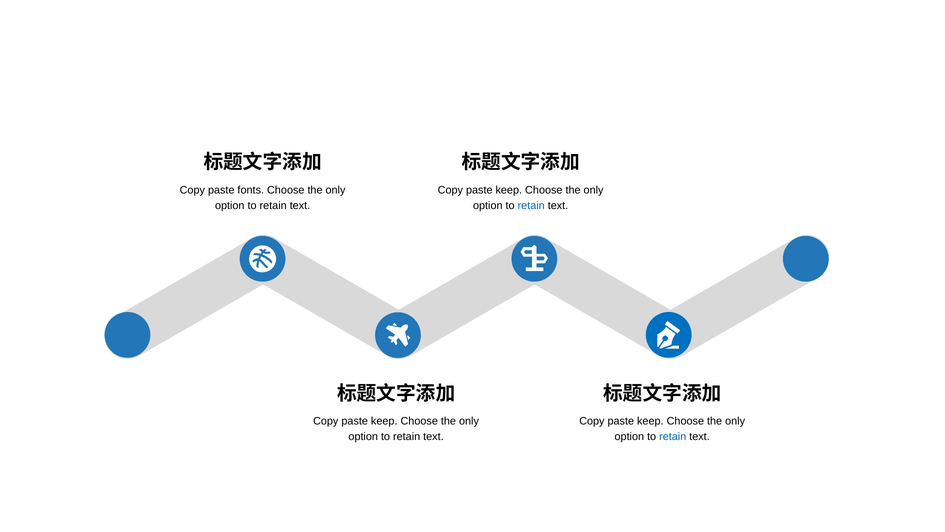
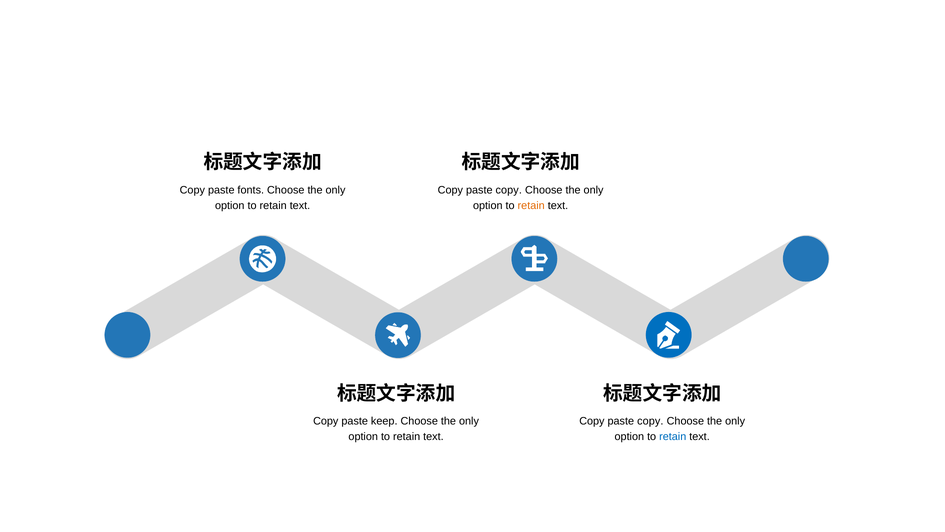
keep: keep -> copy (509, 190)
retain colour: blue -> orange (531, 206)
keep: keep -> copy (650, 421)
